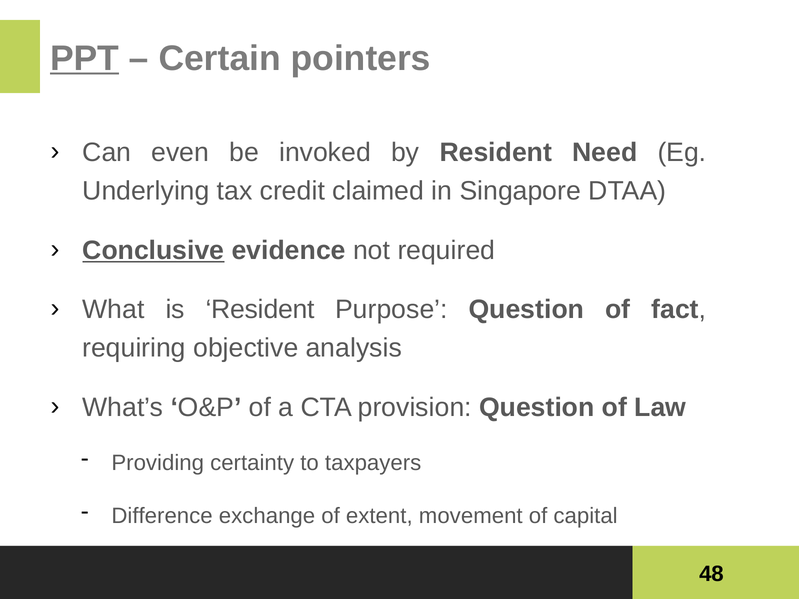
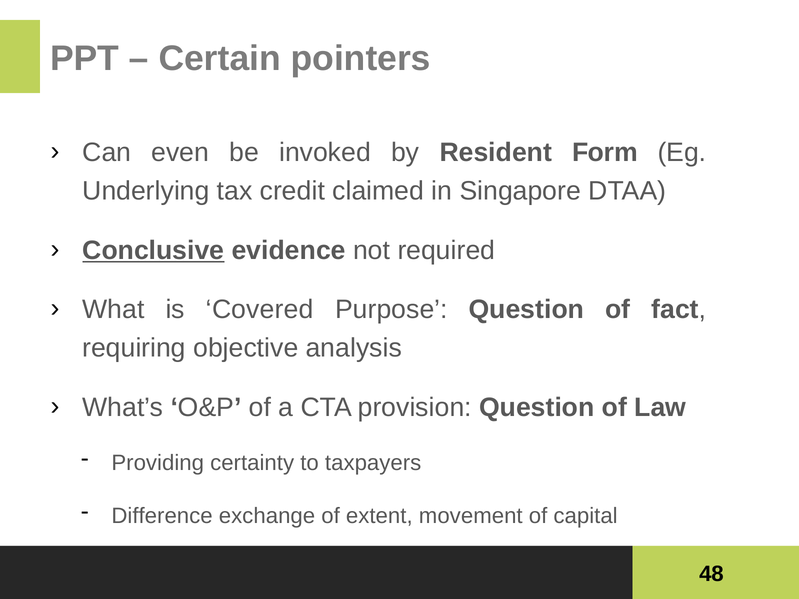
PPT underline: present -> none (85, 58)
Need: Need -> Form (605, 153)
is Resident: Resident -> Covered (260, 310)
